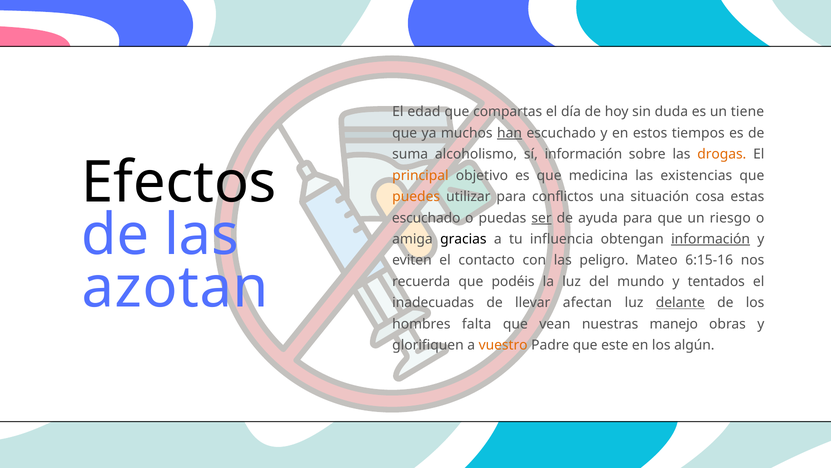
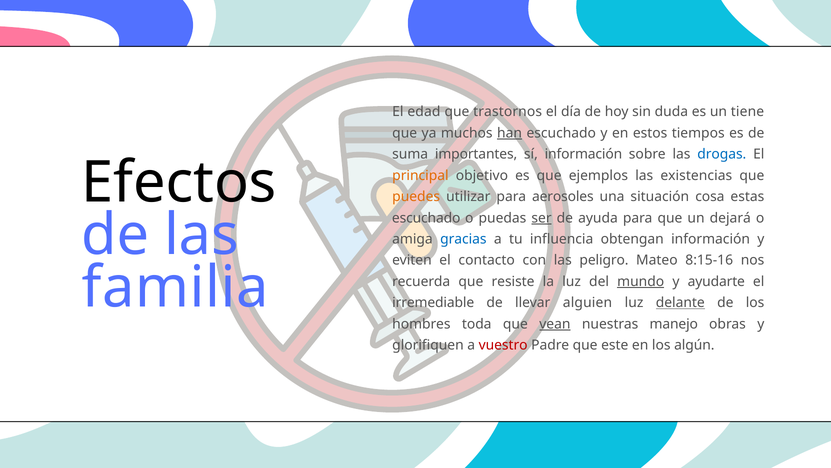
compartas: compartas -> trastornos (508, 112)
alcoholismo: alcoholismo -> importantes (476, 154)
drogas colour: orange -> blue (722, 154)
medicina: medicina -> ejemplos (598, 175)
conflictos: conflictos -> aerosoles (563, 197)
riesgo: riesgo -> dejará (730, 218)
gracias colour: black -> blue (463, 239)
información underline: present -> none (711, 239)
6:15-16: 6:15-16 -> 8:15-16 (709, 260)
azotan: azotan -> familia (175, 288)
podéis: podéis -> resiste (513, 281)
mundo underline: none -> present (641, 281)
tentados: tentados -> ayudarte (716, 281)
inadecuadas: inadecuadas -> irremediable (433, 302)
afectan: afectan -> alguien (587, 302)
falta: falta -> toda (477, 324)
vean underline: none -> present (555, 324)
vuestro colour: orange -> red (503, 345)
